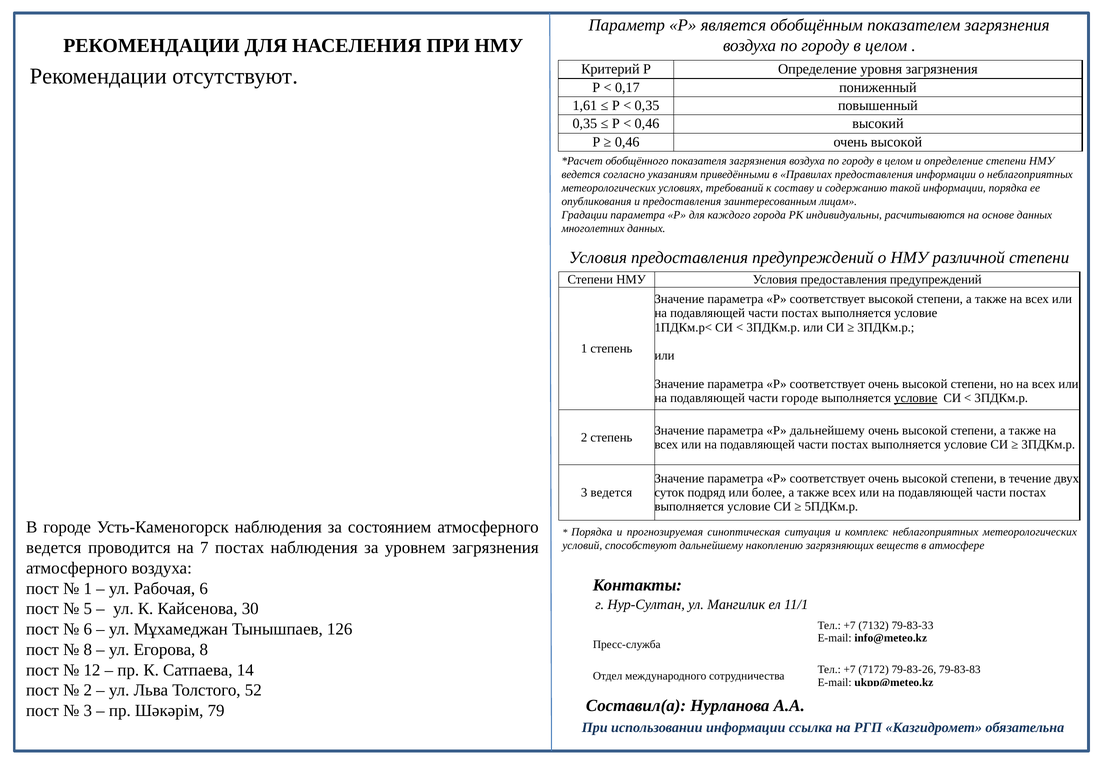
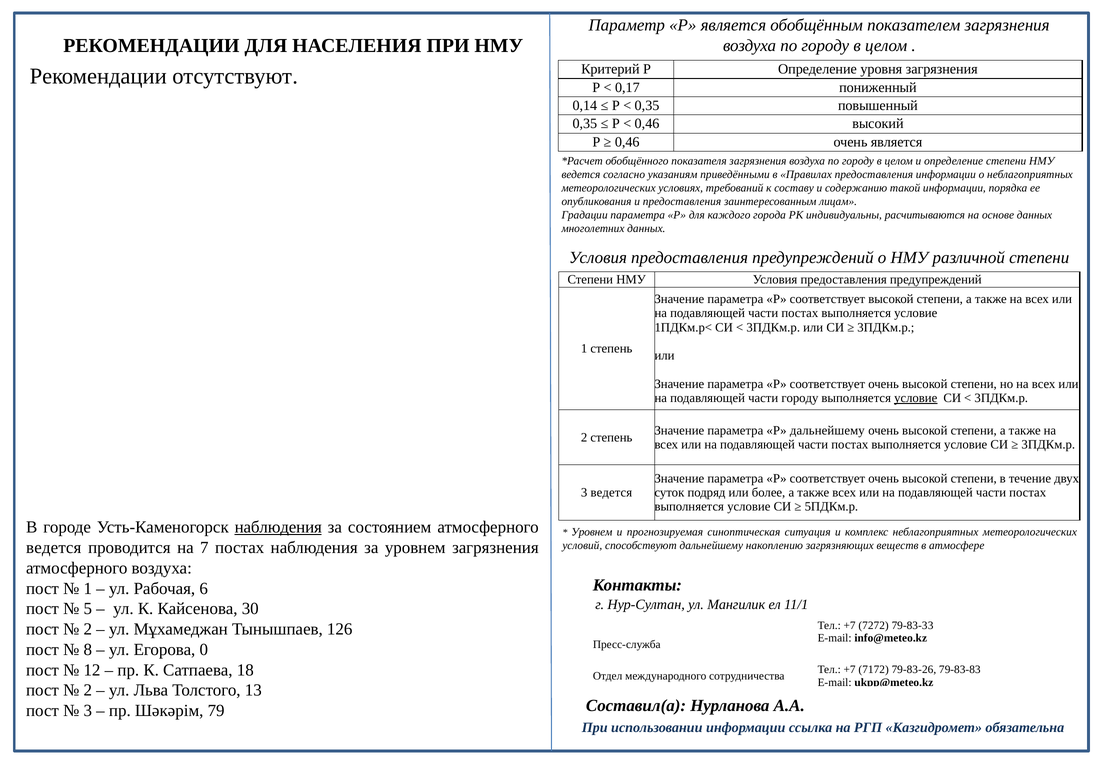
1,61: 1,61 -> 0,14 (585, 106)
0,46 очень высокой: высокой -> является (897, 142)
части городе: городе -> городу (800, 398)
наблюдения underline: none -> present (278, 527)
Порядка: Порядка -> Уровнем (592, 532)
7132: 7132 -> 7272 (874, 625)
6: 6 -> 2 (88, 629)
Егорова 8: 8 -> 0 (204, 649)
14: 14 -> 18 (245, 670)
52: 52 -> 13 (253, 690)
